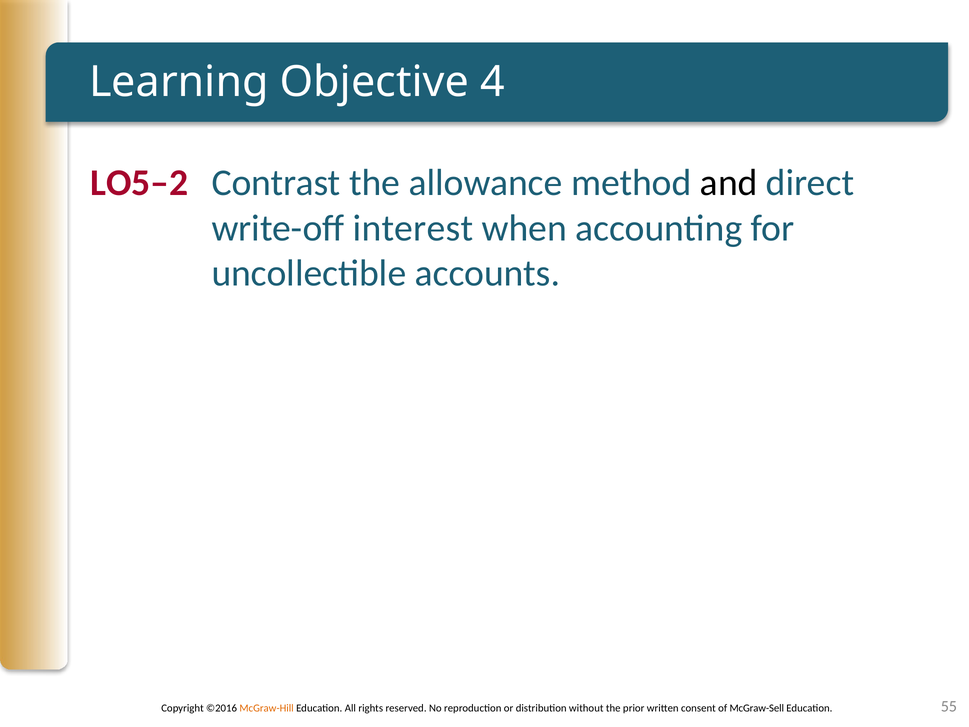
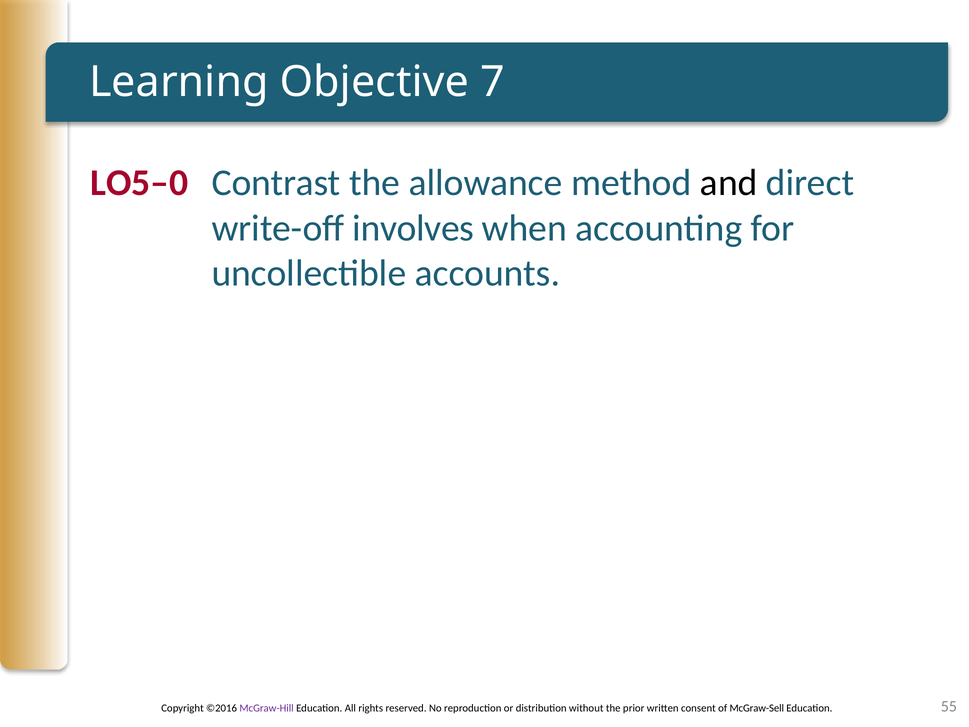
4: 4 -> 7 (492, 82)
LO5–2: LO5–2 -> LO5–0 (139, 183)
interest: interest -> involves (413, 228)
McGraw-Hill colour: orange -> purple (267, 708)
